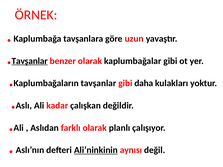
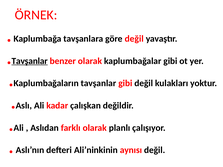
göre uzun: uzun -> değil (134, 39)
gibi daha: daha -> değil (144, 83)
Ali’ninkinin underline: present -> none (96, 150)
